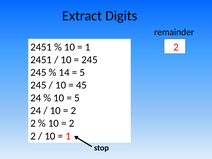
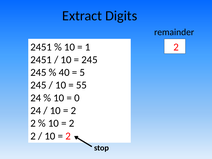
14: 14 -> 40 (64, 72)
45: 45 -> 55 (81, 85)
5: 5 -> 0 (77, 98)
1: 1 -> 2 (68, 136)
